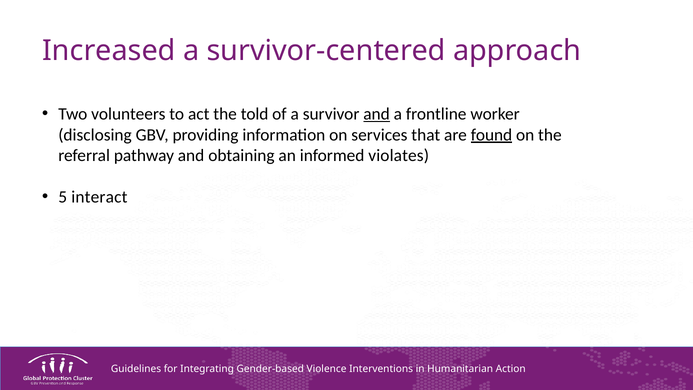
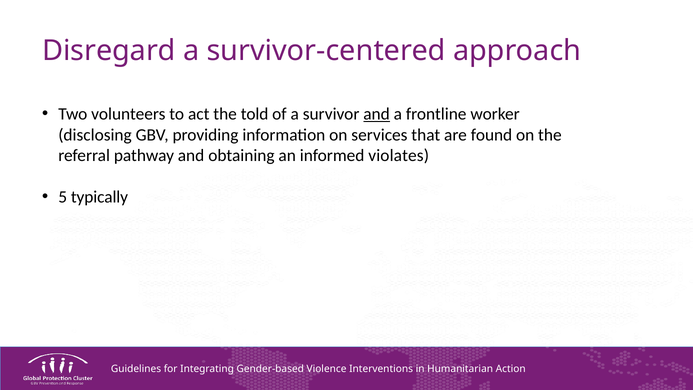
Increased: Increased -> Disregard (109, 51)
found underline: present -> none (491, 135)
interact: interact -> typically (100, 197)
